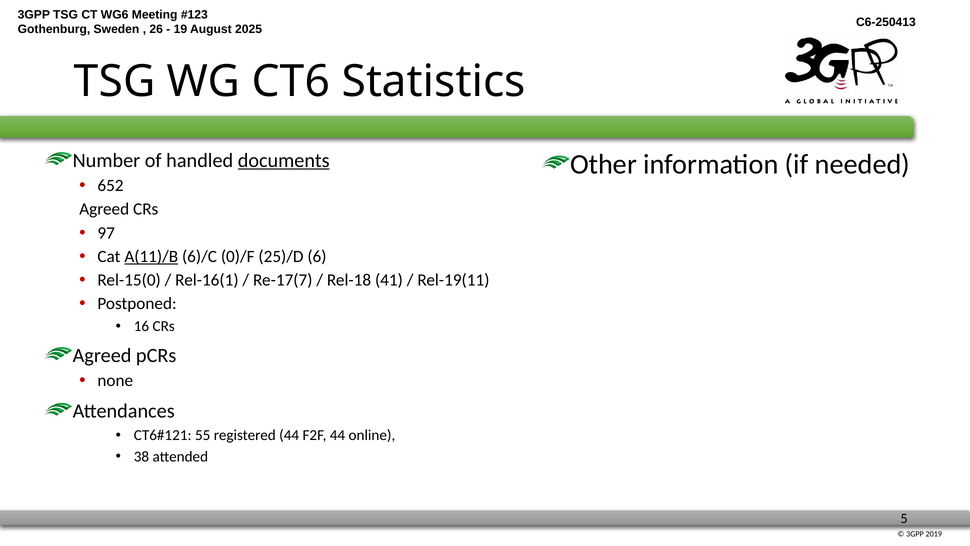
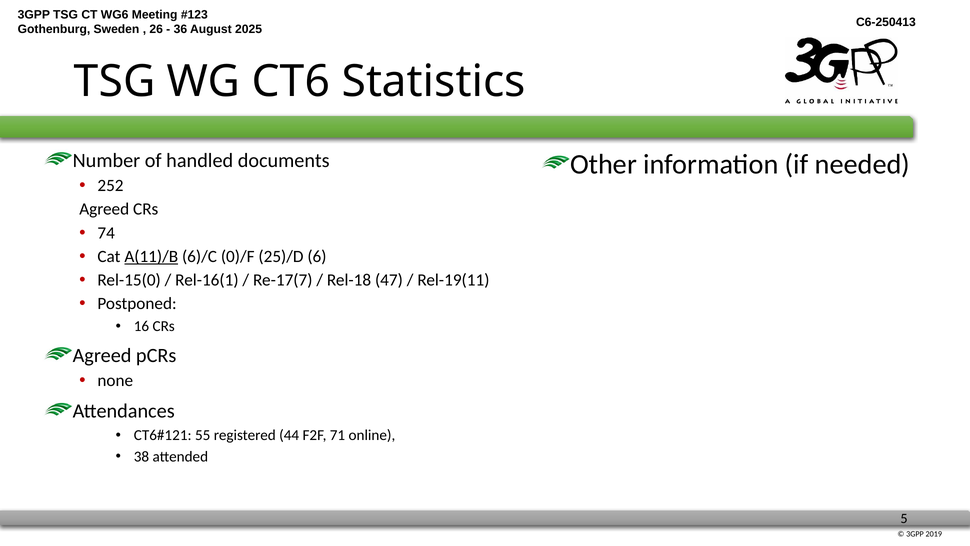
19: 19 -> 36 (180, 29)
documents underline: present -> none (284, 160)
652: 652 -> 252 (110, 186)
97: 97 -> 74 (106, 233)
41: 41 -> 47 (389, 280)
F2F 44: 44 -> 71 (337, 435)
